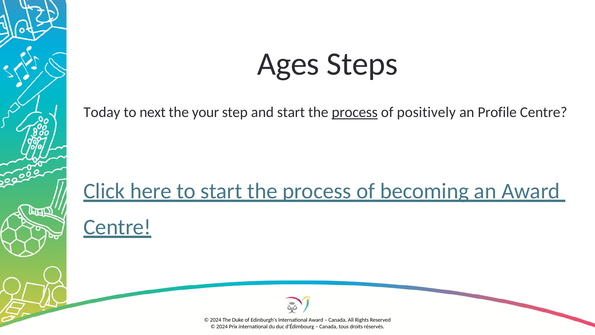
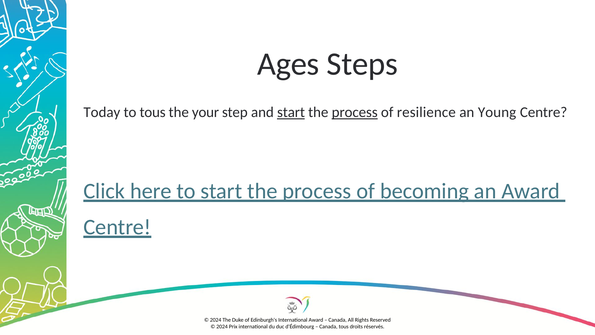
to next: next -> tous (153, 112)
start underline: none -> present (291, 112)
positively: positively -> resilience (426, 112)
Profile: Profile -> Young (497, 112)
